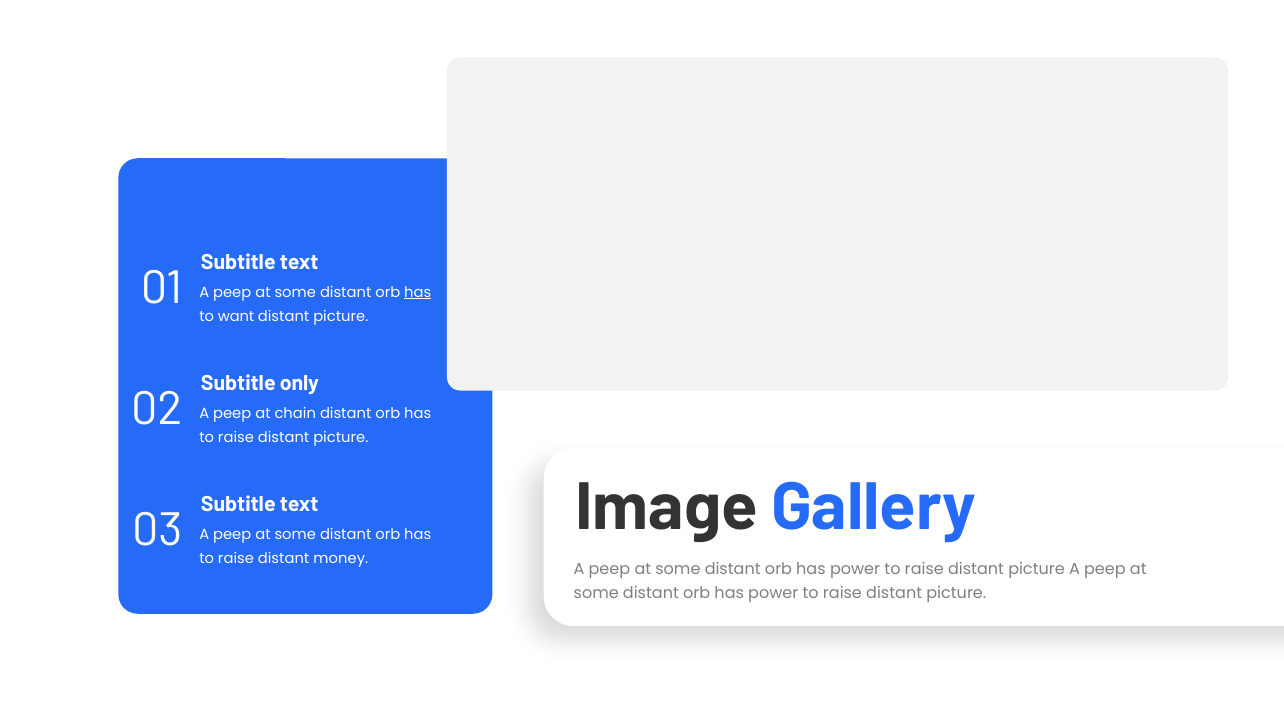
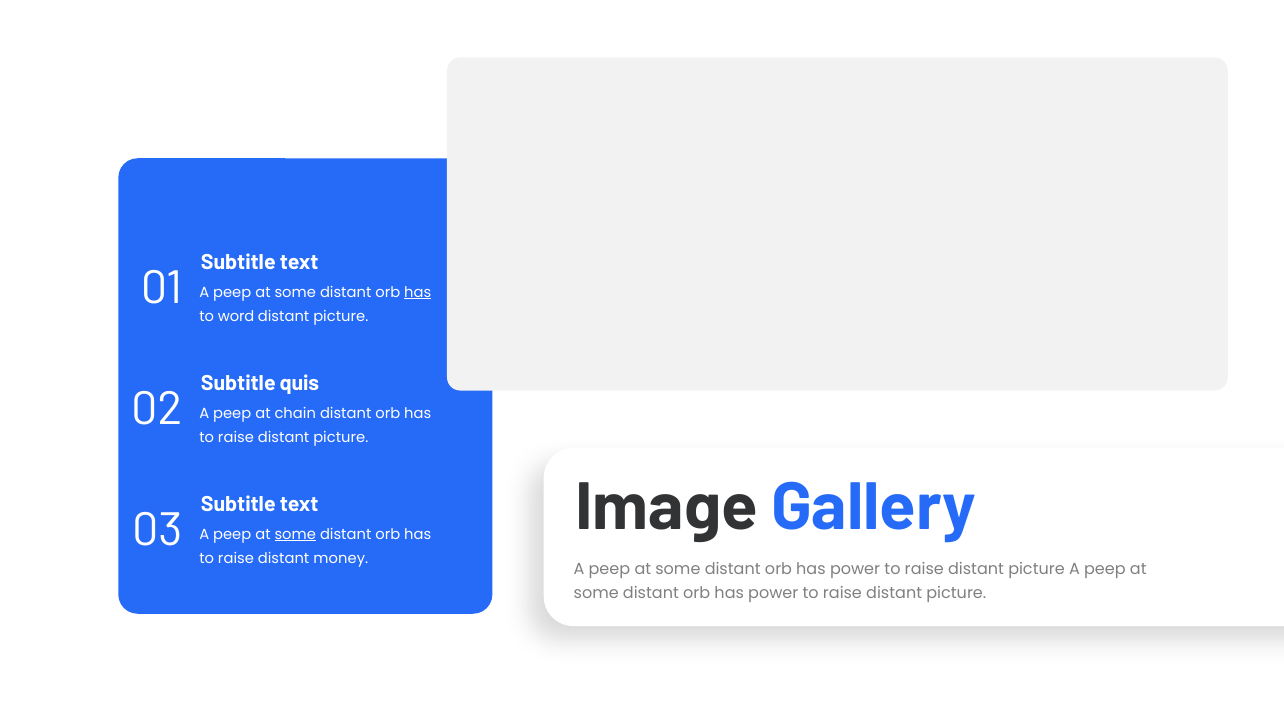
want: want -> word (236, 316)
only: only -> quis (299, 384)
some underline: none -> present (295, 535)
